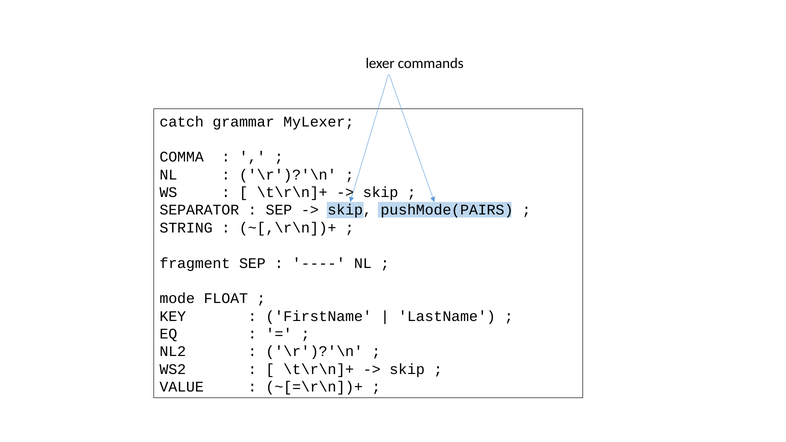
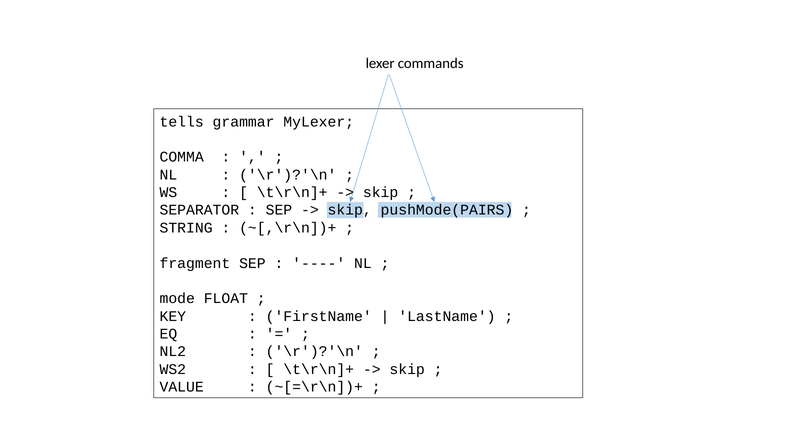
catch: catch -> tells (182, 122)
